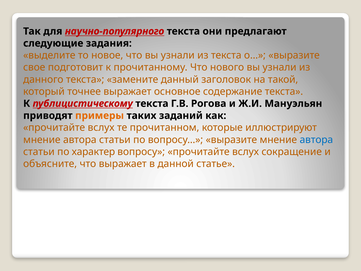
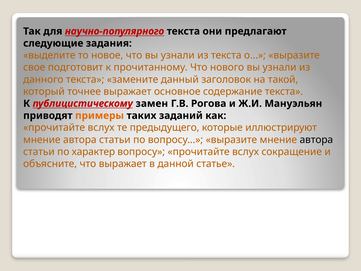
публицистическому текста: текста -> замен (152, 103)
прочитанном: прочитанном -> предыдущего (165, 128)
автора colour: blue -> black (316, 140)
